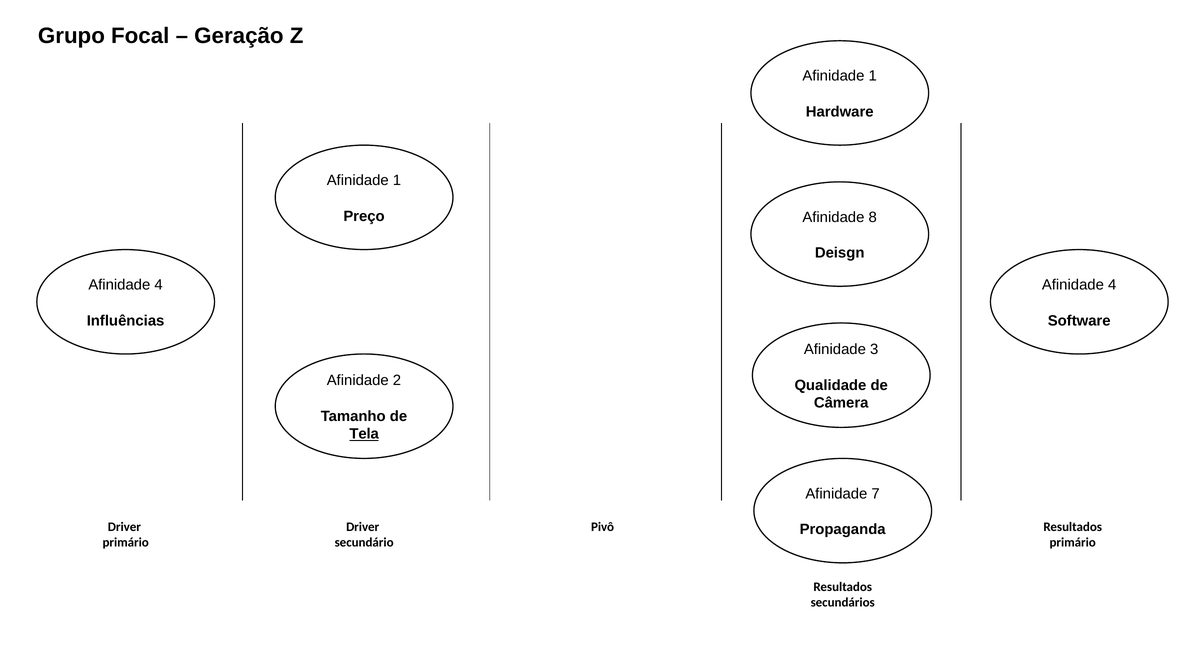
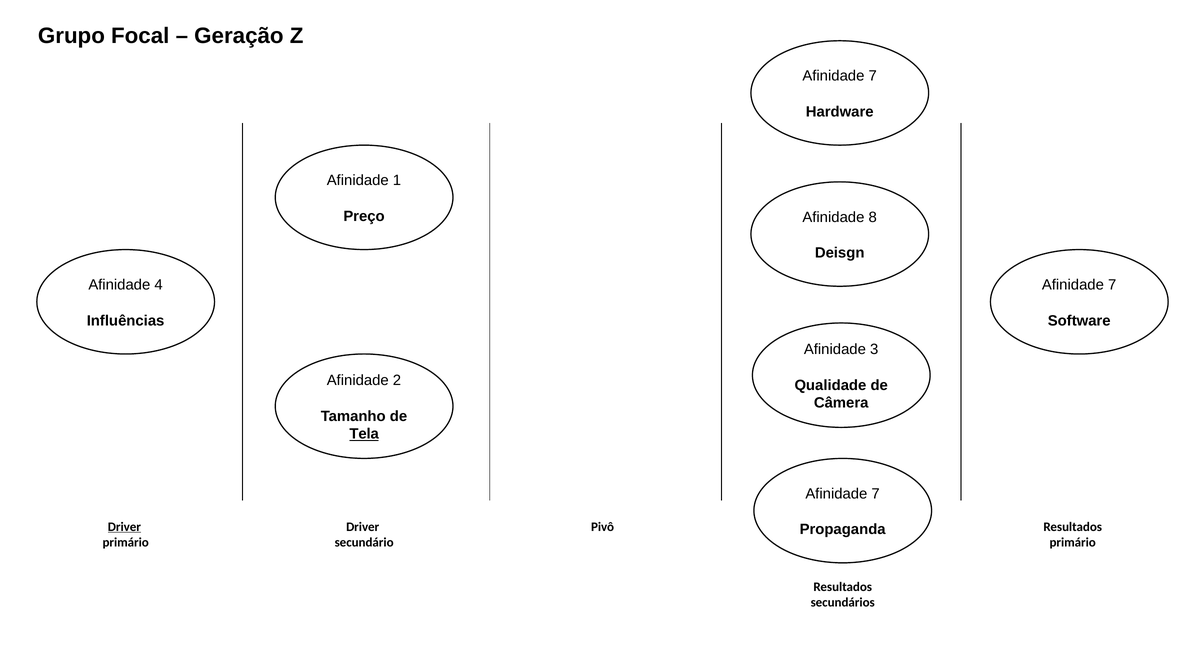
1: 1 -> 7 (873, 76)
4: 4 -> 7 (1112, 285)
Driver underline: none -> present (124, 527)
